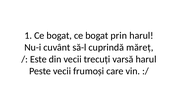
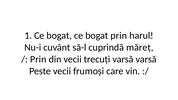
Este: Este -> Prin (38, 59)
varsă harul: harul -> varsă (146, 59)
